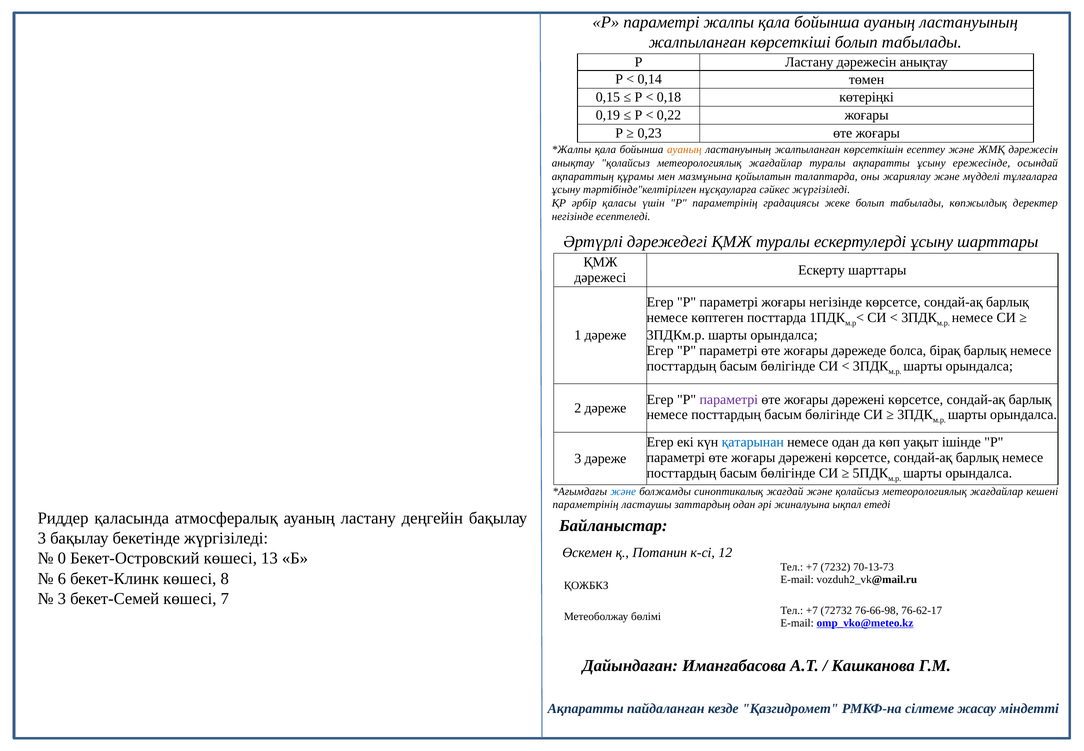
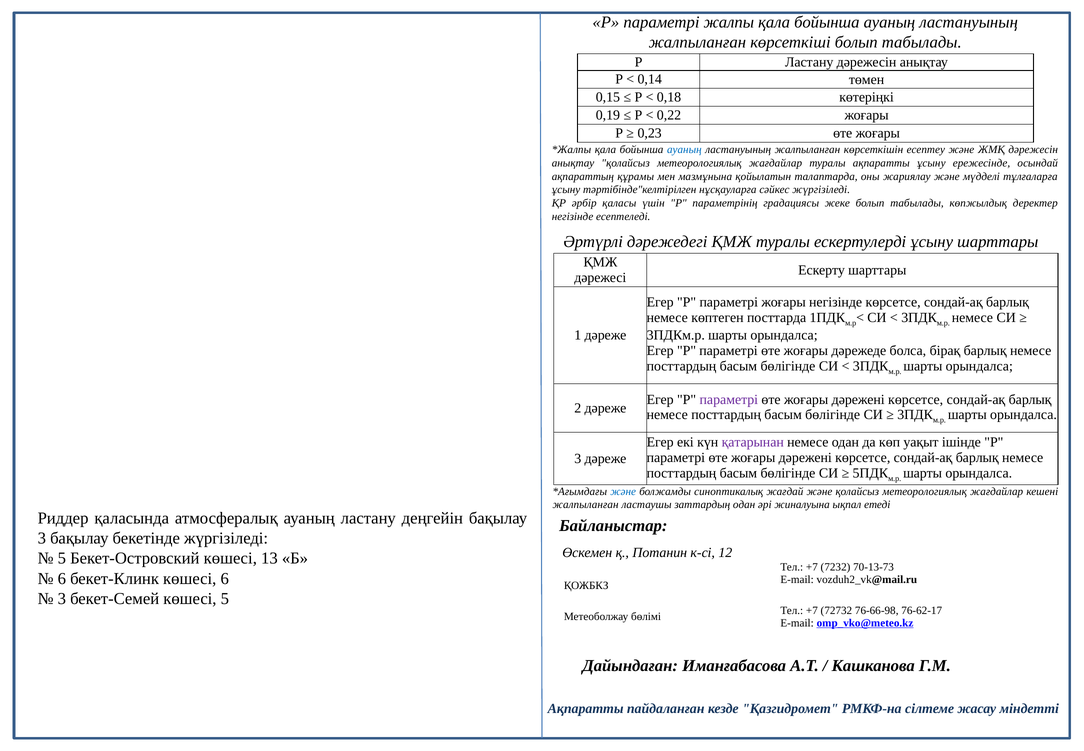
ауаның colour: orange -> blue (684, 150)
қатарынан colour: blue -> purple (753, 442)
параметрінің: параметрінің -> жалпыланған (586, 504)
0: 0 -> 5 (62, 558)
көшесі 8: 8 -> 6 (225, 578)
көшесі 7: 7 -> 5 (225, 598)
